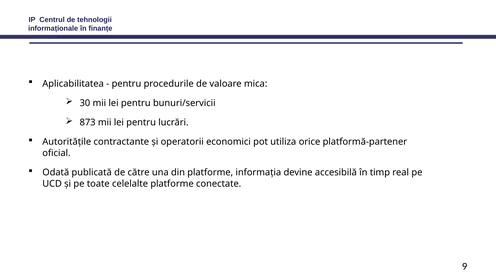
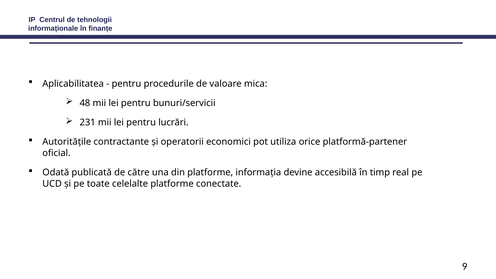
30: 30 -> 48 (85, 103)
873: 873 -> 231 (88, 122)
